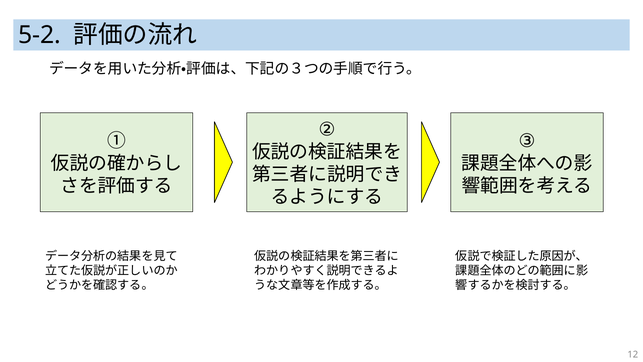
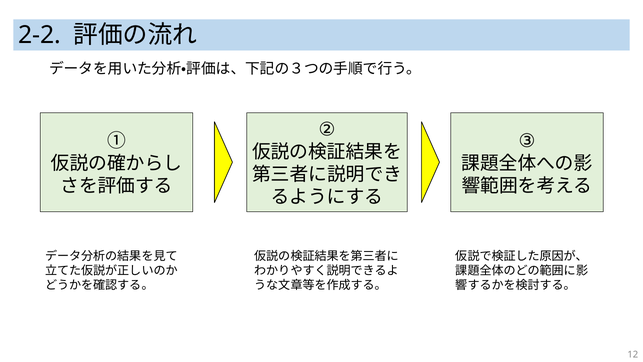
5-2: 5-2 -> 2-2 (40, 35)
